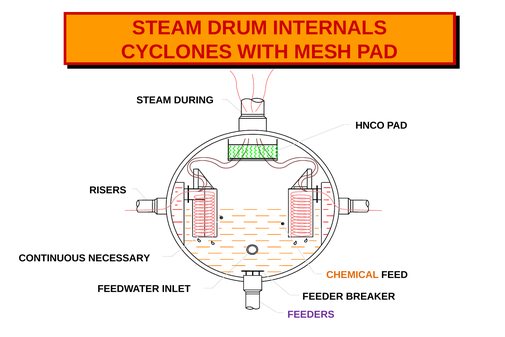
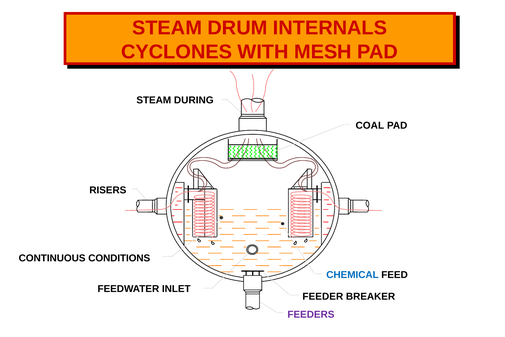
HNCO: HNCO -> COAL (370, 125)
NECESSARY: NECESSARY -> CONDITIONS (119, 258)
CHEMICAL colour: orange -> blue (353, 275)
